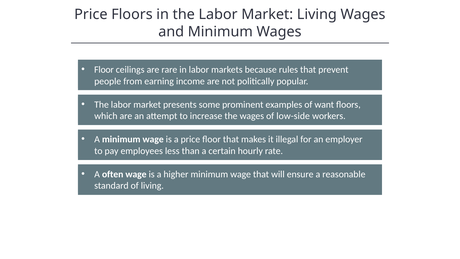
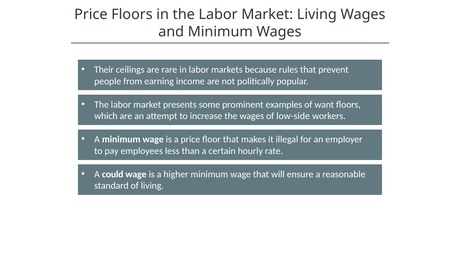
Floor: Floor -> Their (104, 70)
often: often -> could (113, 174)
